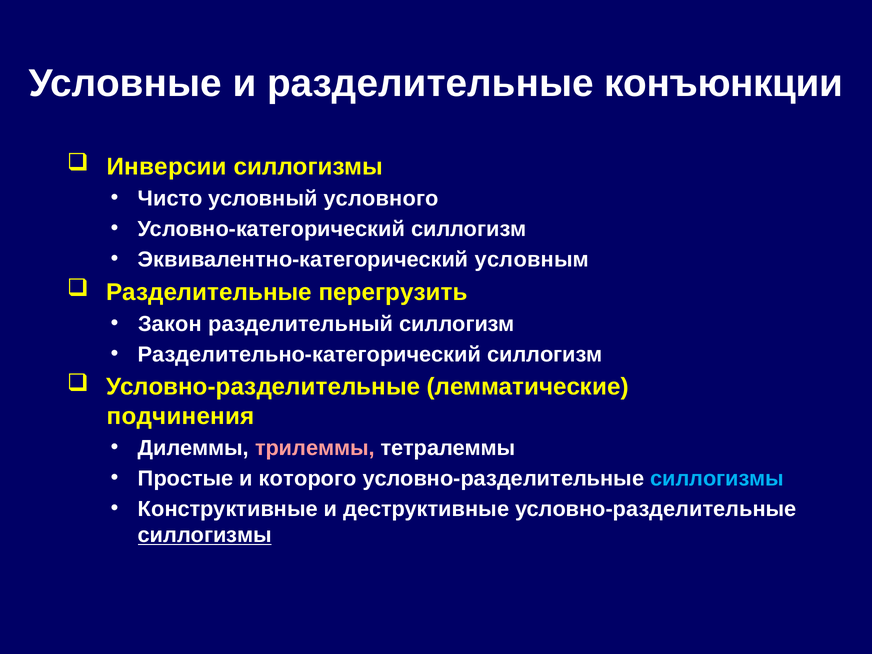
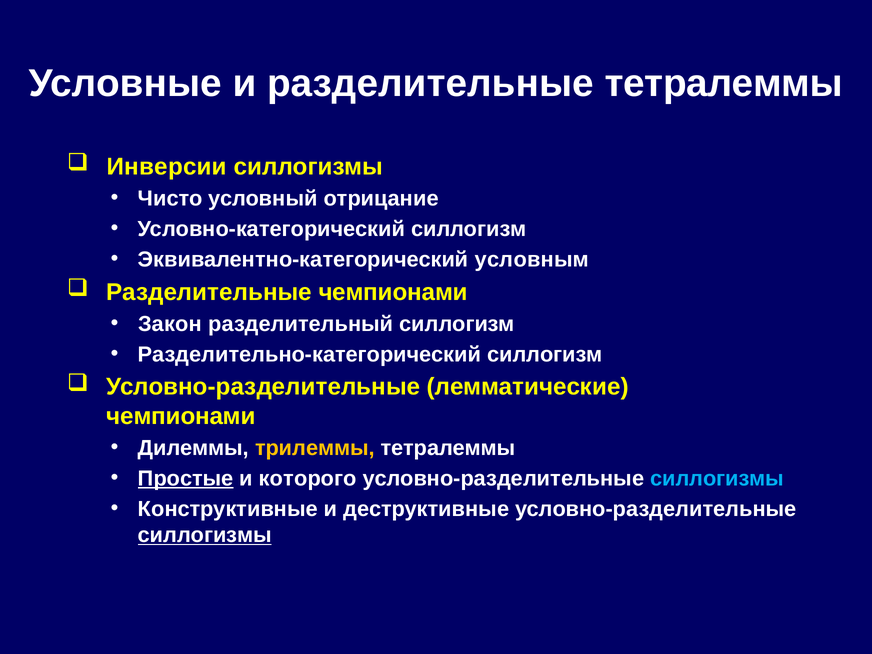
разделительные конъюнкции: конъюнкции -> тетралеммы (724, 83)
условного: условного -> отрицание (381, 198)
Разделительные перегрузить: перегрузить -> чемпионами (393, 292)
подчинения: подчинения -> чемпионами (181, 416)
трилеммы colour: pink -> yellow (315, 448)
Простые underline: none -> present (186, 478)
